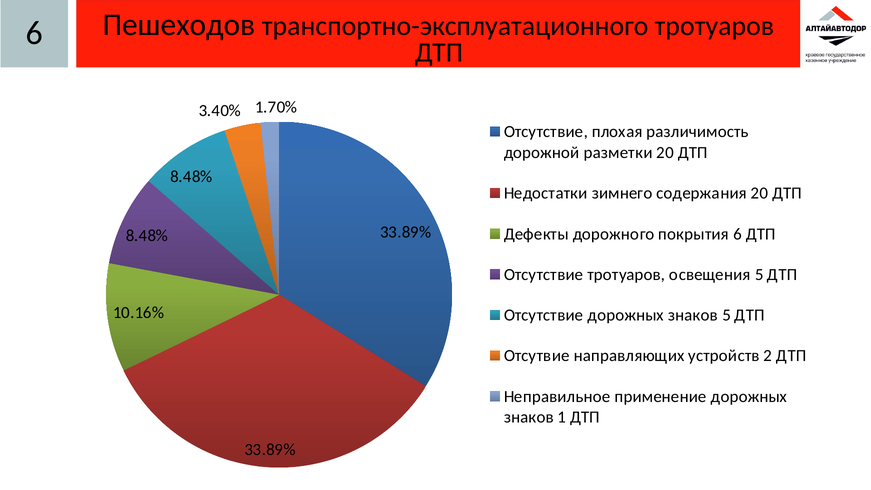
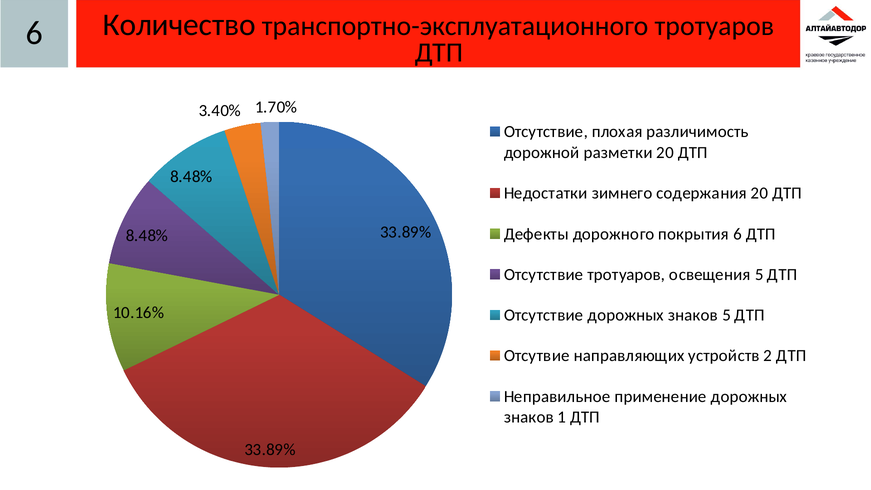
Пешеходов: Пешеходов -> Количество (179, 25)
